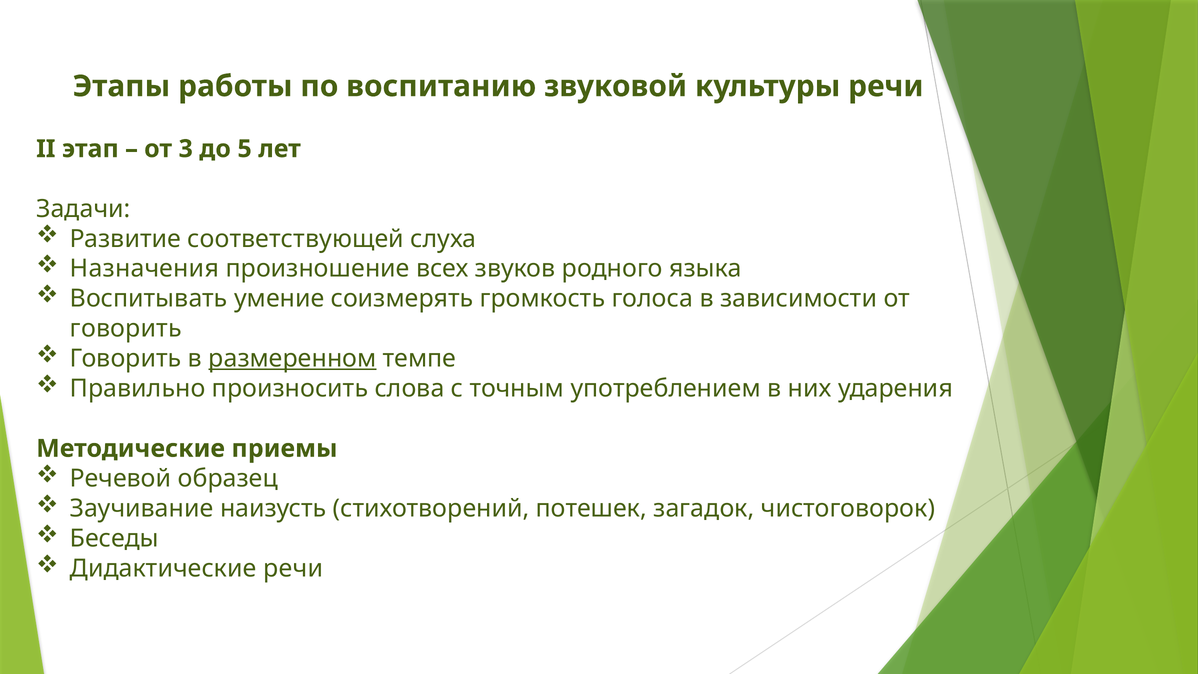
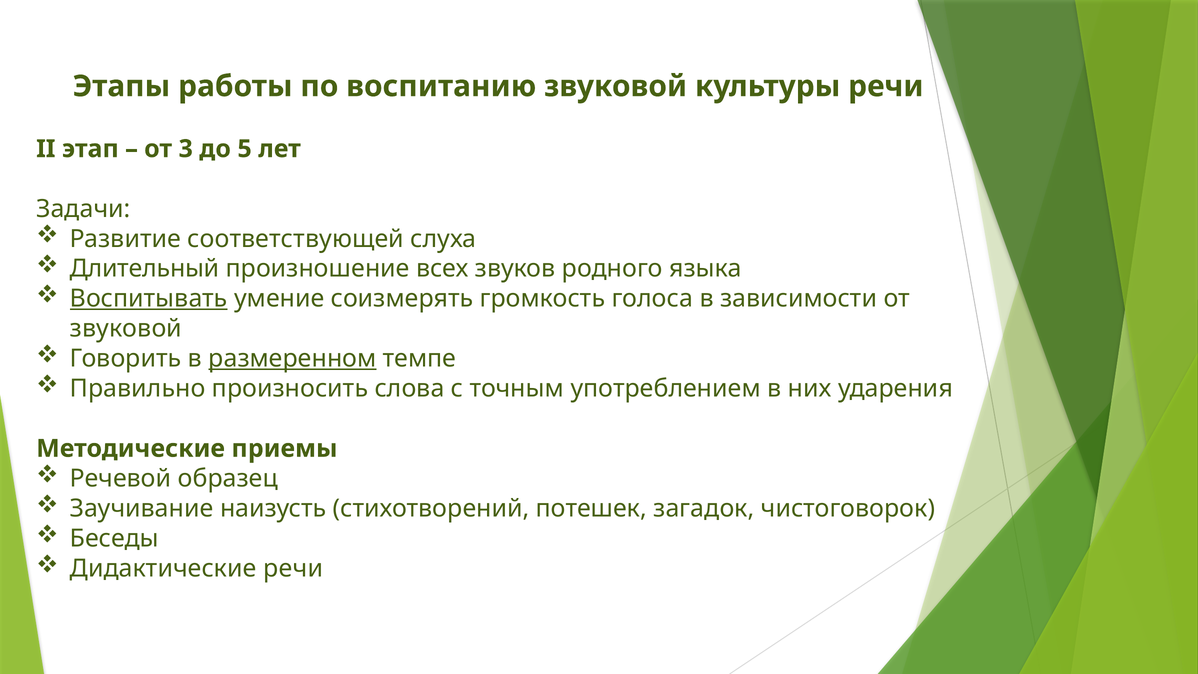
Назначения: Назначения -> Длительный (145, 269)
Воспитывать underline: none -> present (149, 299)
говорить: говорить -> звуковой (126, 329)
